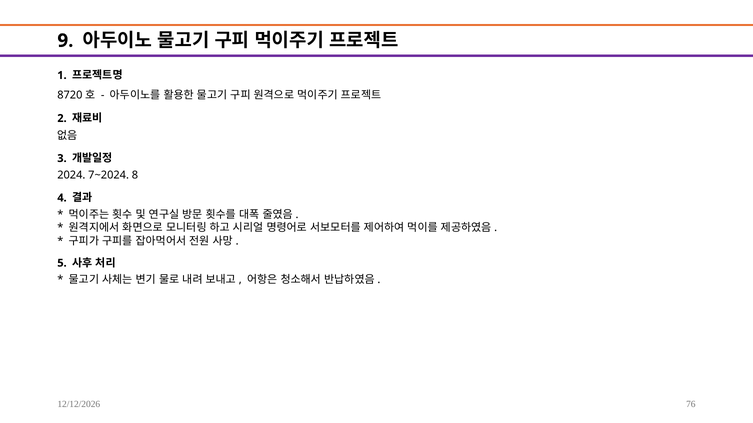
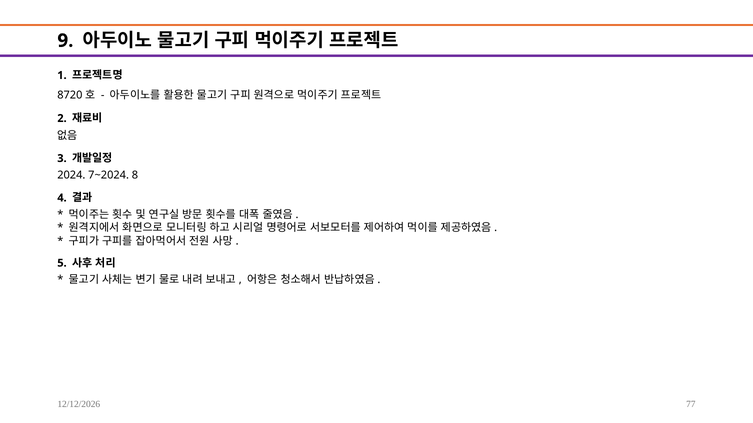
76: 76 -> 77 (691, 404)
